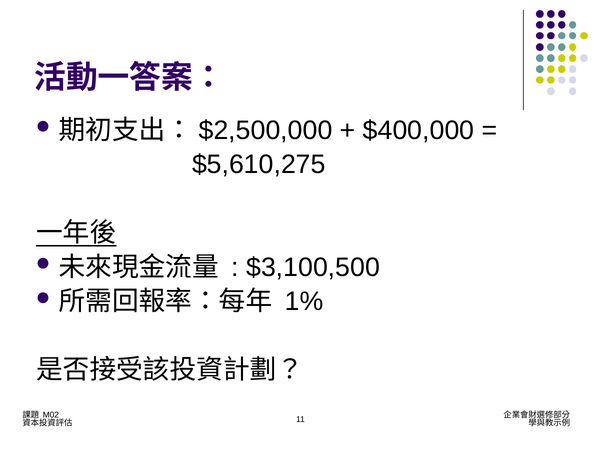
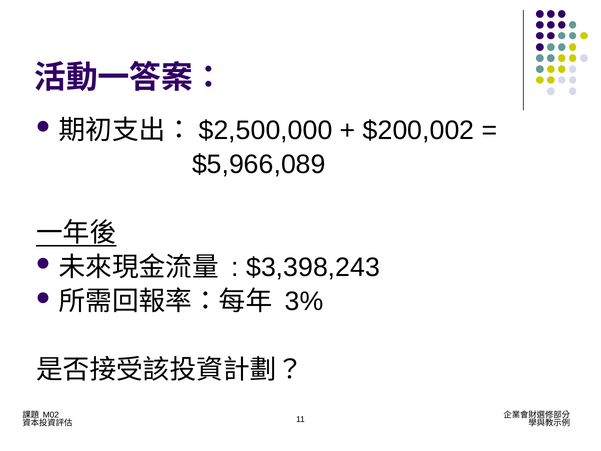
$400,000: $400,000 -> $200,002 (419, 130)
$5,610,275: $5,610,275 -> $5,966,089 (259, 165)
$3,100,500: $3,100,500 -> $3,398,243 (313, 267)
1%: 1% -> 3% (304, 301)
